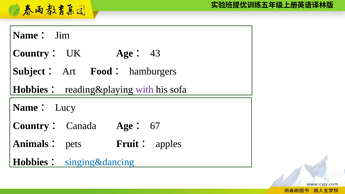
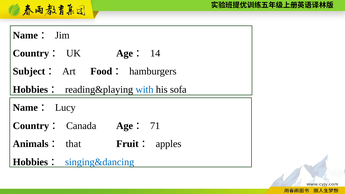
43: 43 -> 14 (155, 53)
with colour: purple -> blue (144, 90)
67: 67 -> 71 (155, 126)
pets: pets -> that (73, 144)
